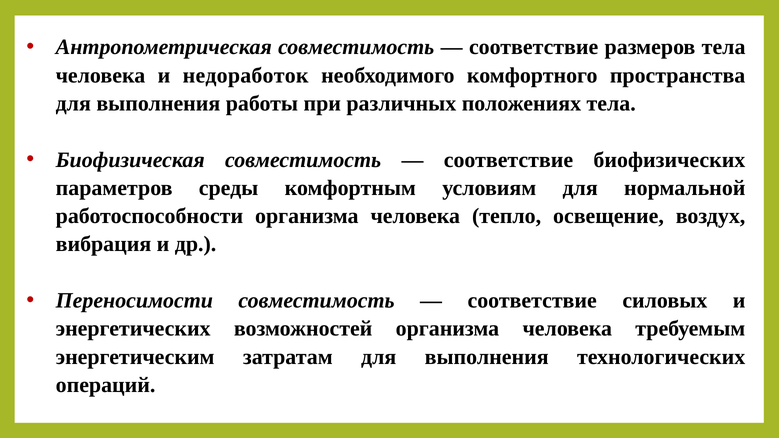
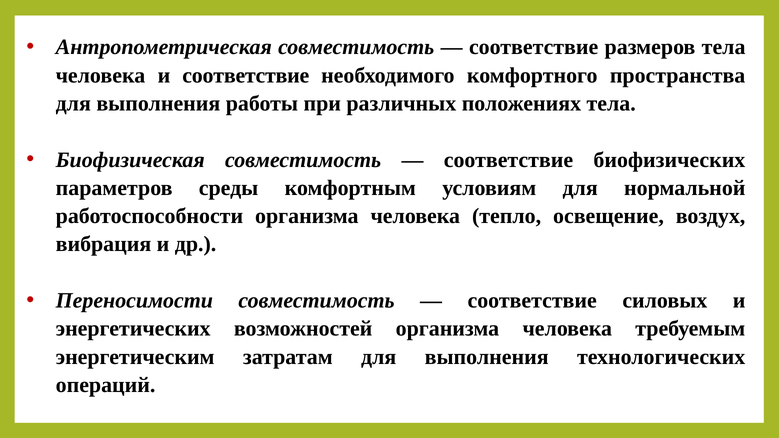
и недоработок: недоработок -> соответствие (246, 75)
